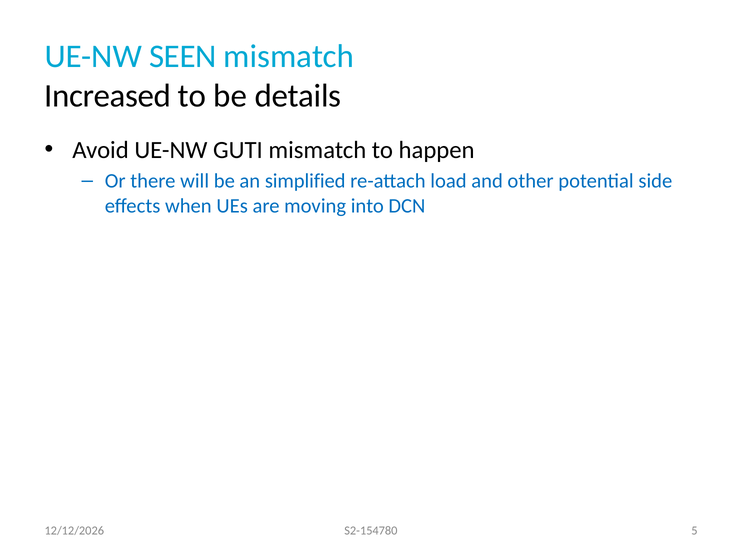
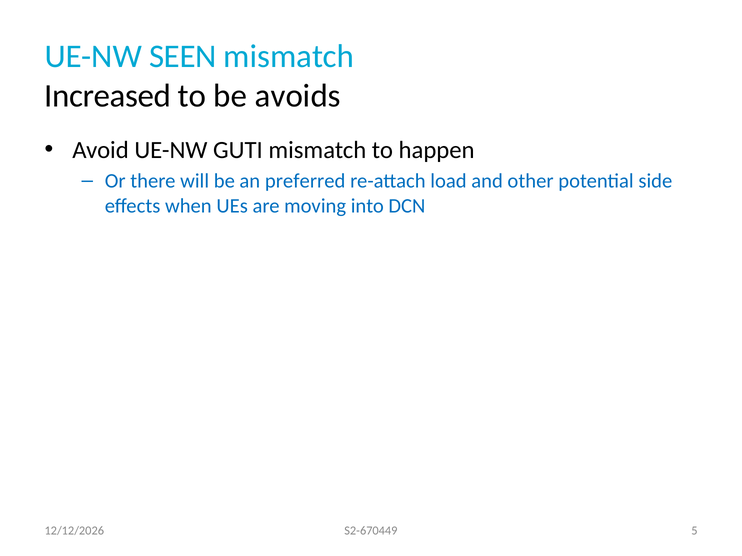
details: details -> avoids (298, 96)
simplified: simplified -> preferred (305, 181)
S2-154780: S2-154780 -> S2-670449 (371, 531)
